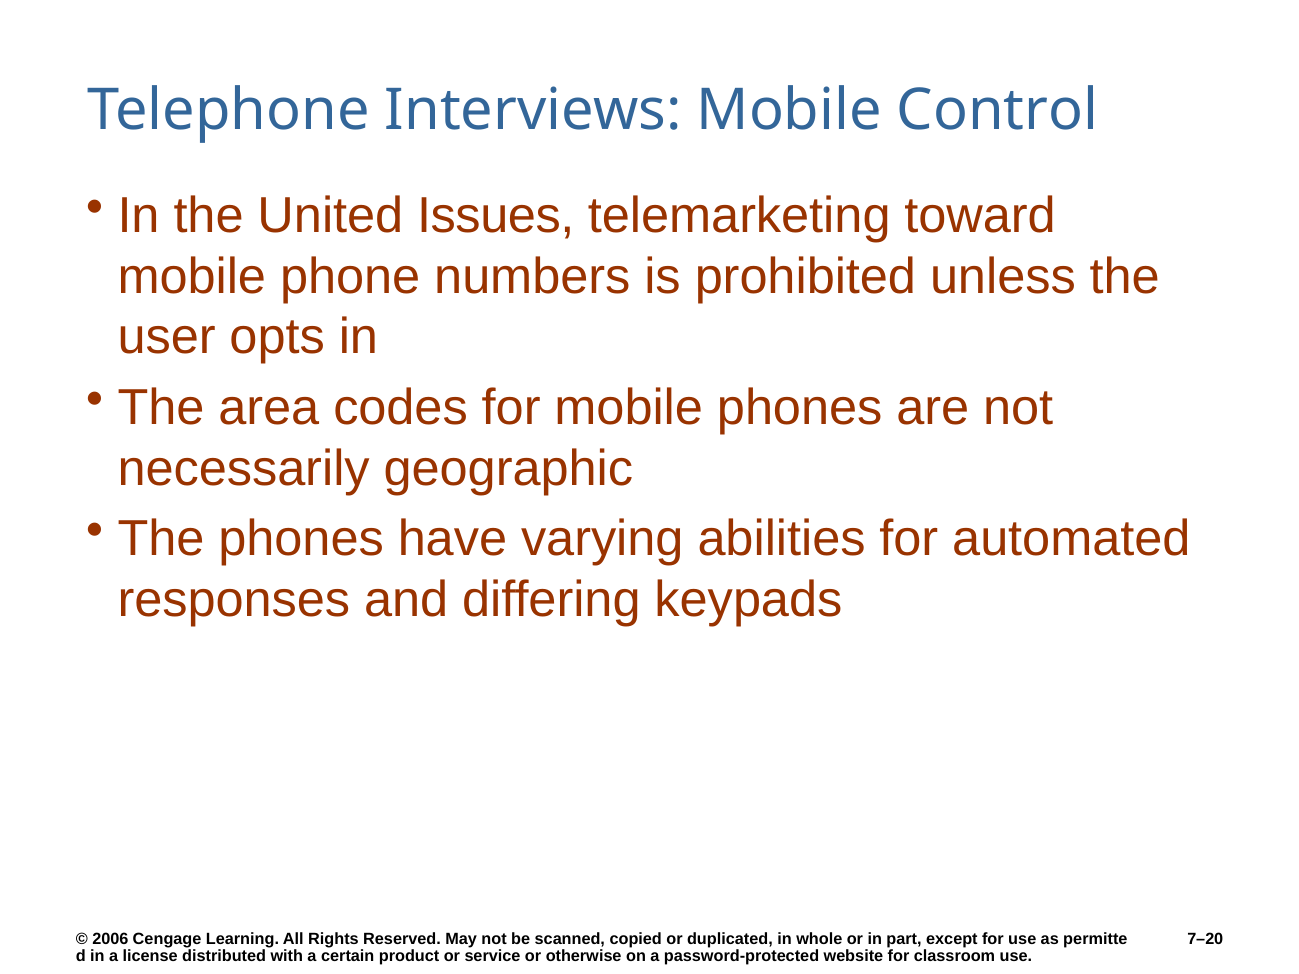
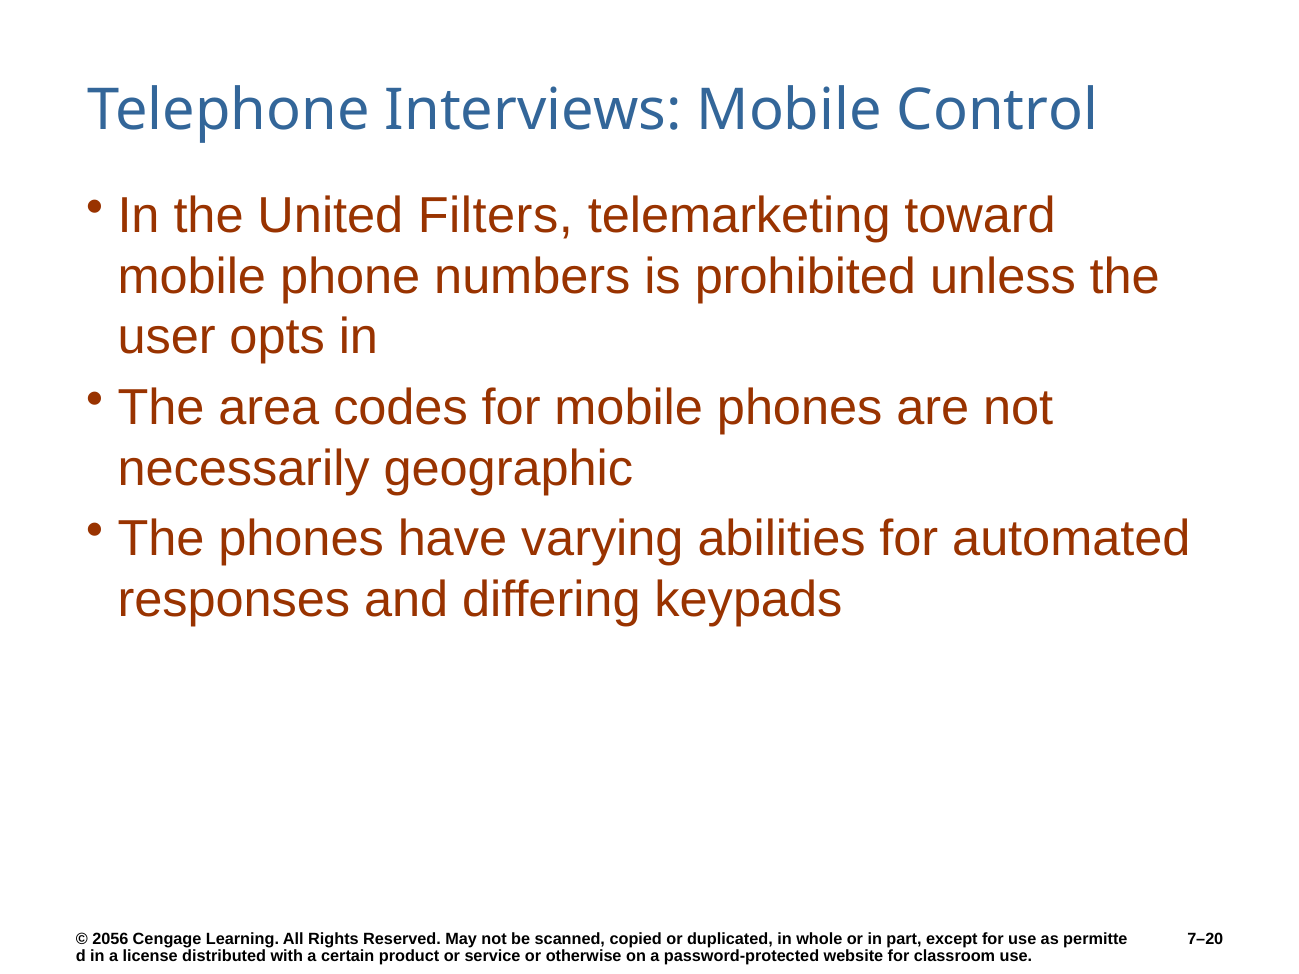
Issues: Issues -> Filters (495, 216)
2006: 2006 -> 2056 (110, 940)
